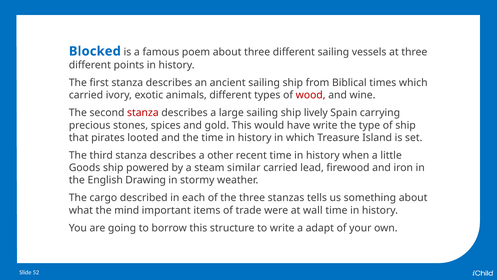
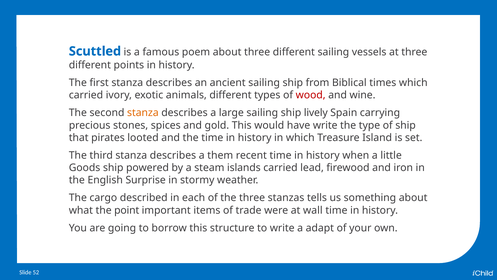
Blocked: Blocked -> Scuttled (95, 51)
stanza colour: red -> orange (143, 113)
other: other -> them (220, 155)
similar: similar -> islands (244, 168)
Drawing: Drawing -> Surprise (146, 180)
mind: mind -> point (127, 210)
